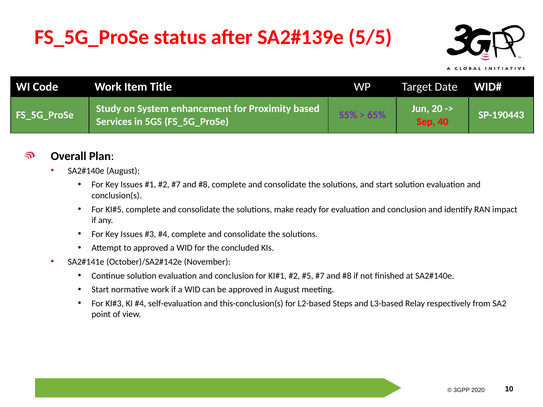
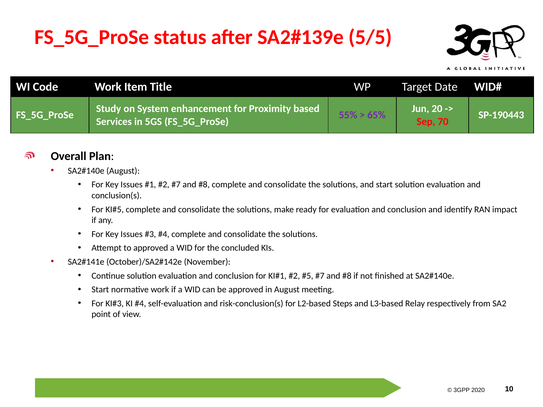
40: 40 -> 70 (443, 122)
this-conclusion(s: this-conclusion(s -> risk-conclusion(s (252, 304)
